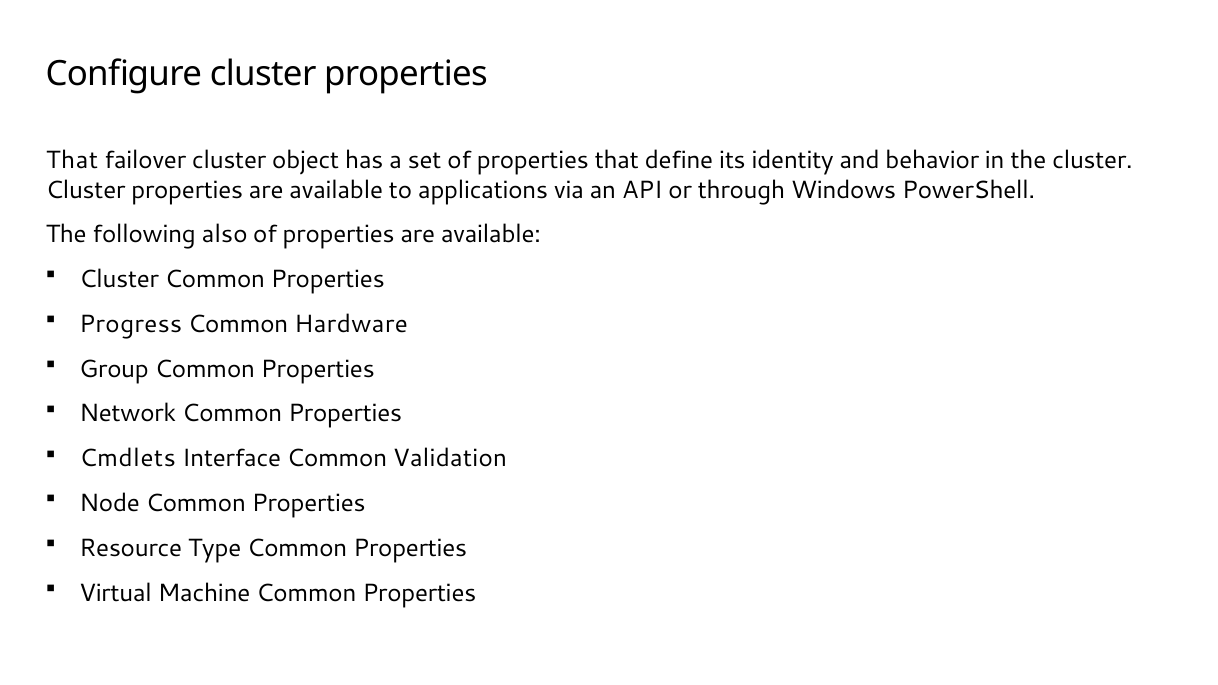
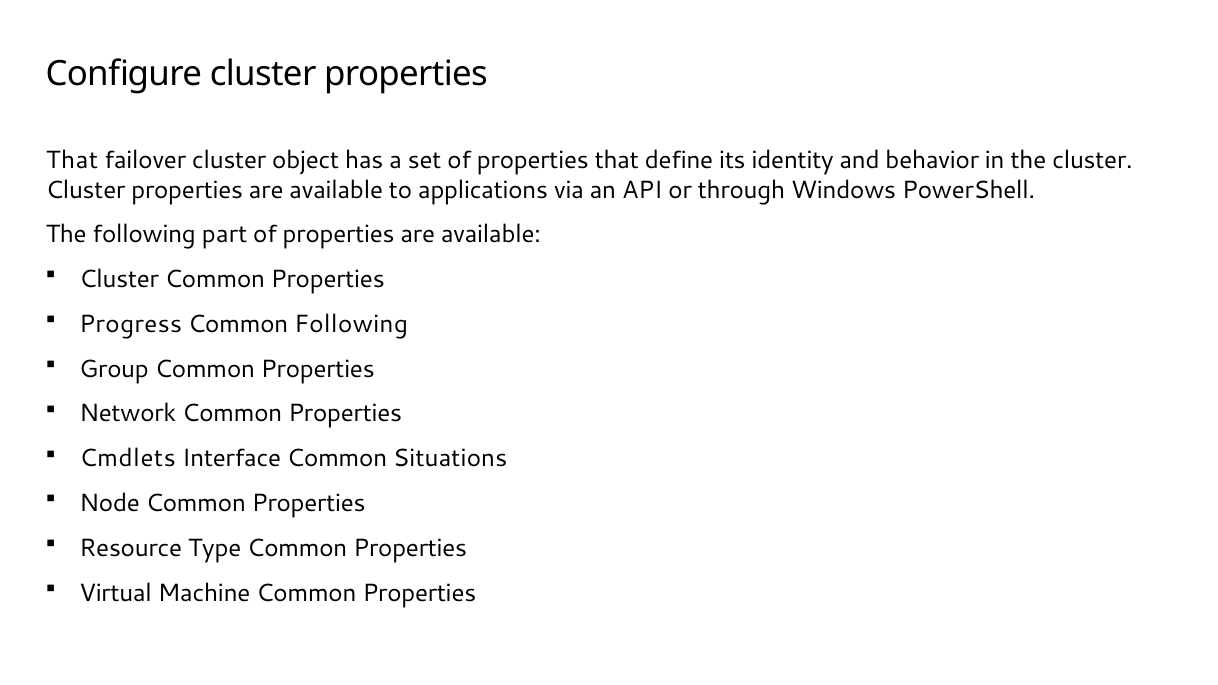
also: also -> part (225, 235)
Common Hardware: Hardware -> Following (351, 324)
Validation: Validation -> Situations (450, 459)
